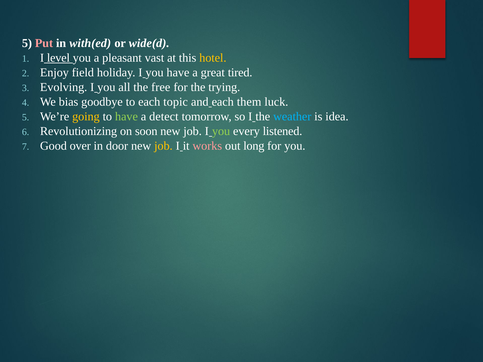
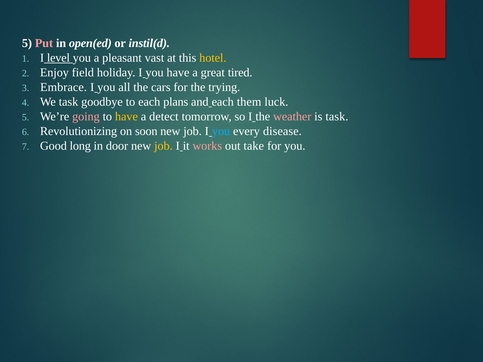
with(ed: with(ed -> open(ed (90, 43)
wide(d: wide(d -> instil(d (149, 43)
Evolving: Evolving -> Embrace (64, 87)
free: free -> cars (161, 87)
We bias: bias -> task (69, 102)
topic: topic -> plans (176, 102)
going colour: yellow -> pink (86, 116)
have colour: light green -> yellow (126, 116)
weather colour: light blue -> pink (292, 116)
is idea: idea -> task (337, 116)
you colour: light green -> light blue (221, 131)
listened: listened -> disease (282, 131)
over: over -> long (80, 146)
long: long -> take (254, 146)
